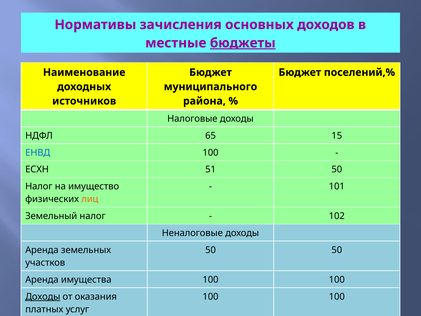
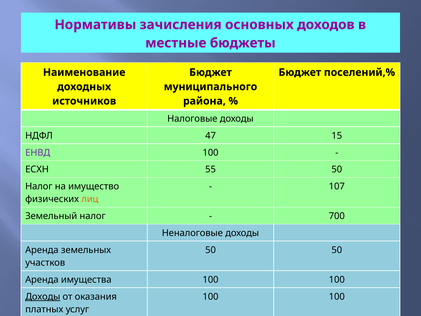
бюджеты underline: present -> none (243, 43)
65: 65 -> 47 (211, 136)
ЕНВД colour: blue -> purple (38, 153)
51: 51 -> 55 (211, 169)
101: 101 -> 107 (337, 186)
102: 102 -> 700 (337, 216)
